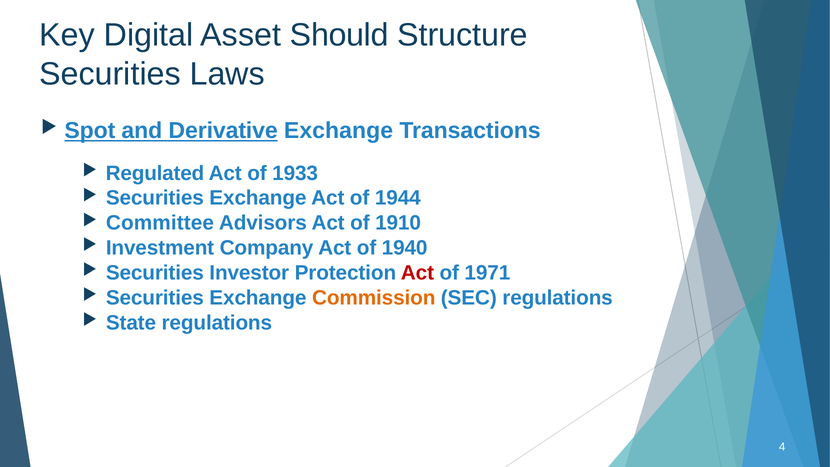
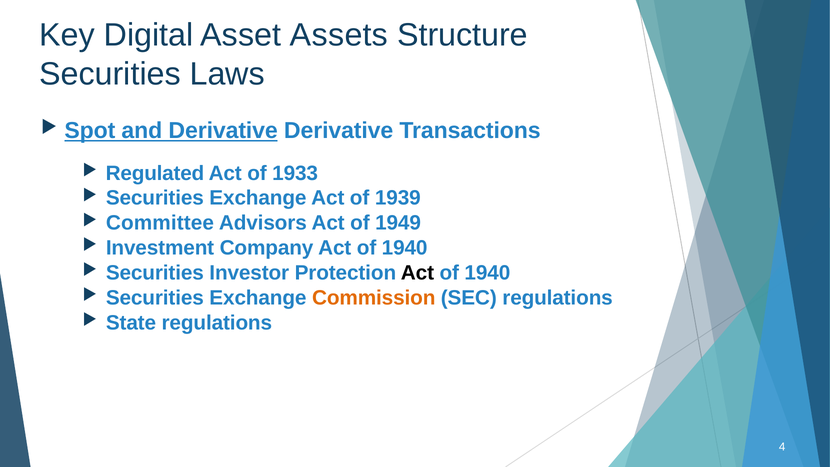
Should: Should -> Assets (339, 35)
Derivative Exchange: Exchange -> Derivative (339, 130)
1944: 1944 -> 1939 (398, 198)
1910: 1910 -> 1949 (398, 223)
Act colour: red -> black (417, 273)
1971: 1971 -> 1940 (487, 273)
